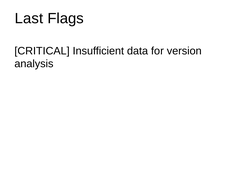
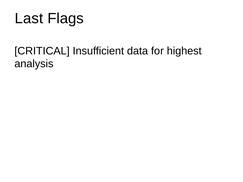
version: version -> highest (184, 51)
